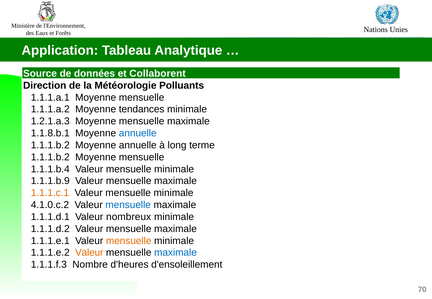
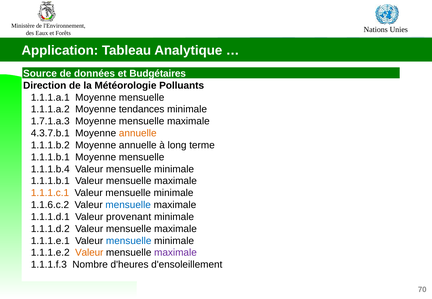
Collaborent: Collaborent -> Budgétaires (158, 74)
1.2.1.a.3: 1.2.1.a.3 -> 1.7.1.a.3 (50, 121)
1.1.8.b.1: 1.1.8.b.1 -> 4.3.7.b.1 (50, 133)
annuelle colour: blue -> orange (138, 133)
1.1.1.b.2: 1.1.1.b.2 -> 1.1.1.b.1 (50, 157)
1.1.1.b.9: 1.1.1.b.9 -> 1.1.1.b.1 (50, 181)
4.1.0.c.2: 4.1.0.c.2 -> 1.1.6.c.2 (50, 205)
nombreux: nombreux -> provenant (129, 217)
mensuelle colour: orange -> blue (129, 241)
maximale colour: blue -> purple (175, 253)
